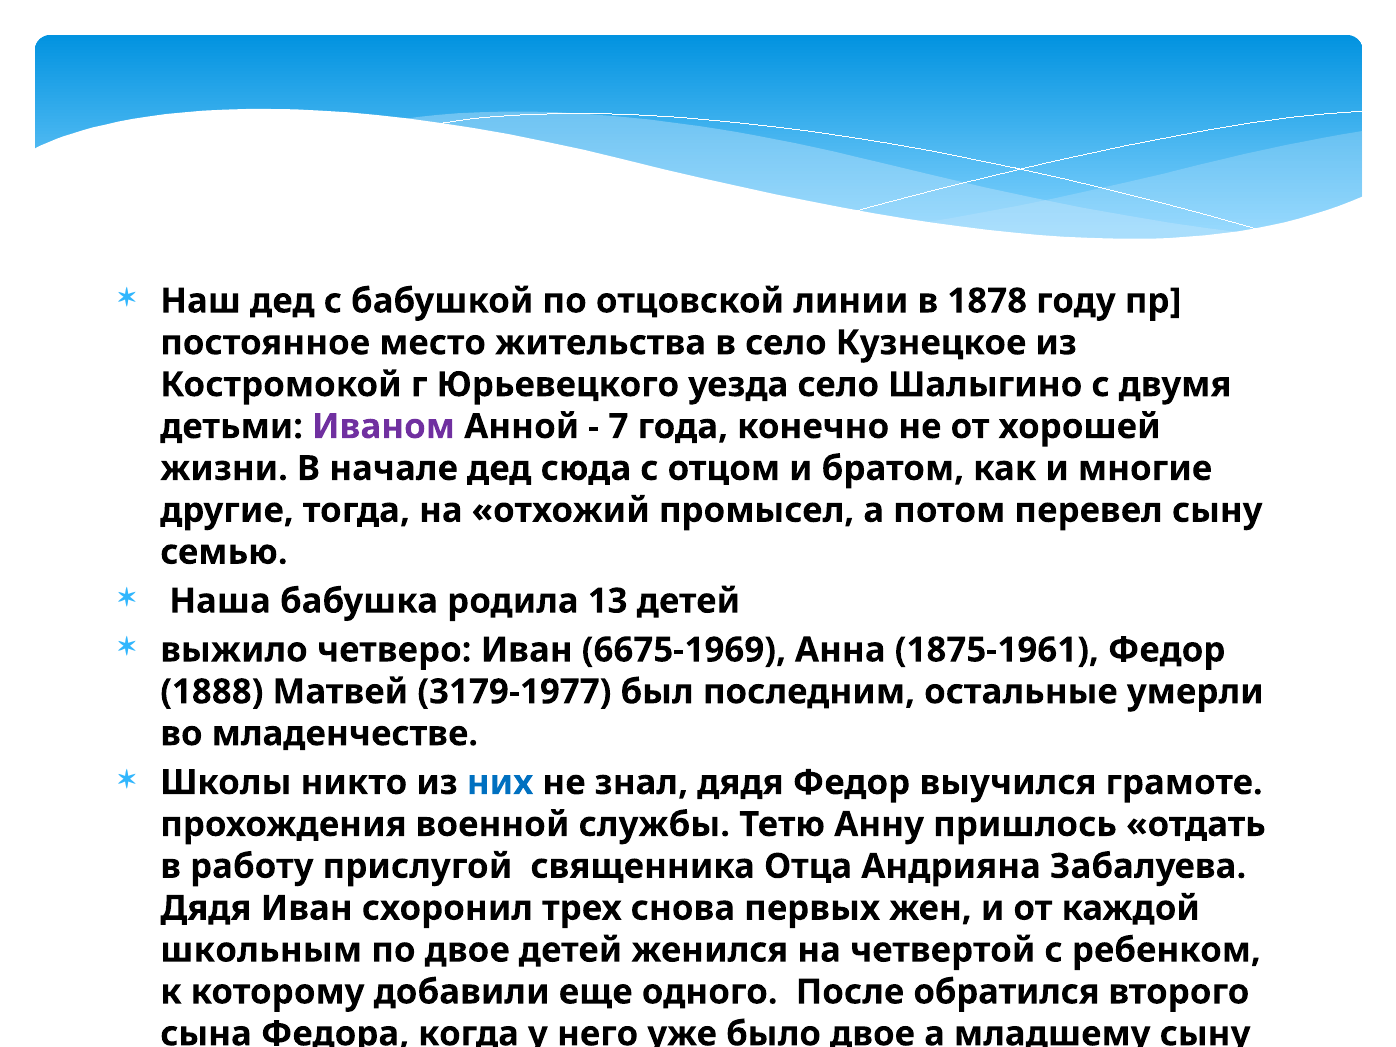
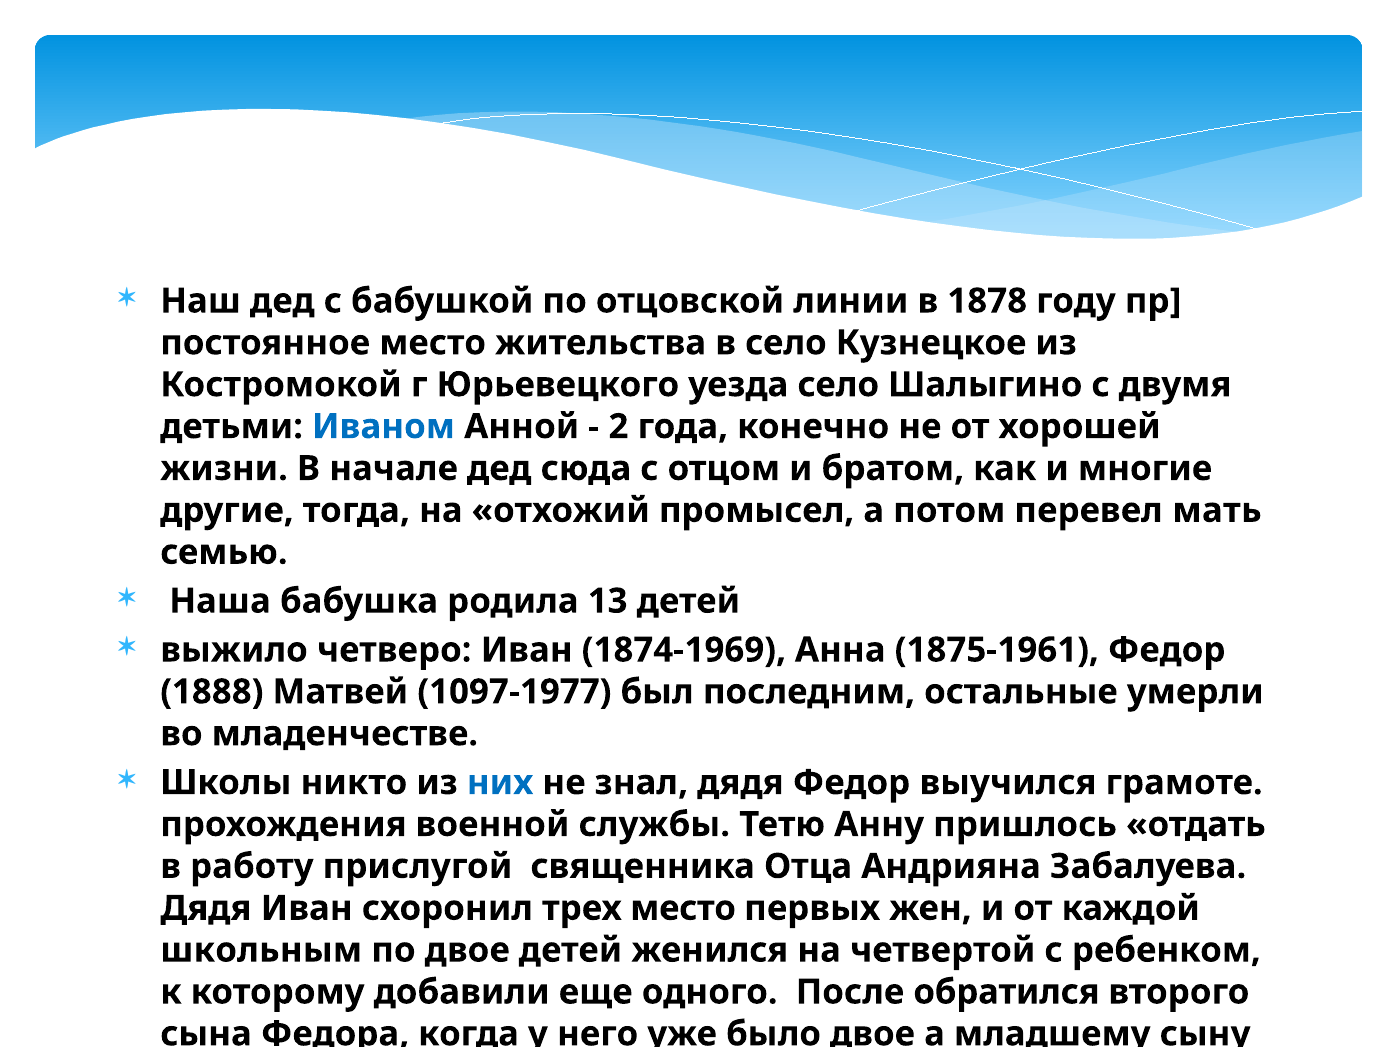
Иваном colour: purple -> blue (384, 427)
7: 7 -> 2 (619, 427)
перевел сыну: сыну -> мать (1217, 510)
6675-1969: 6675-1969 -> 1874-1969 (684, 650)
3179-1977: 3179-1977 -> 1097-1977 (514, 692)
трех снова: снова -> место (683, 908)
